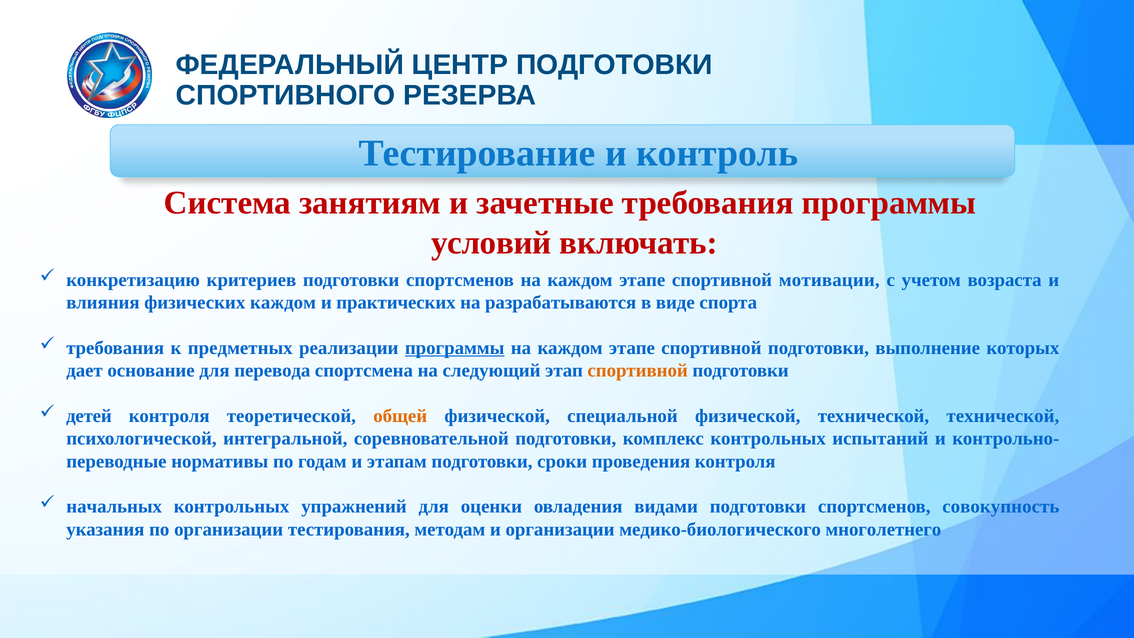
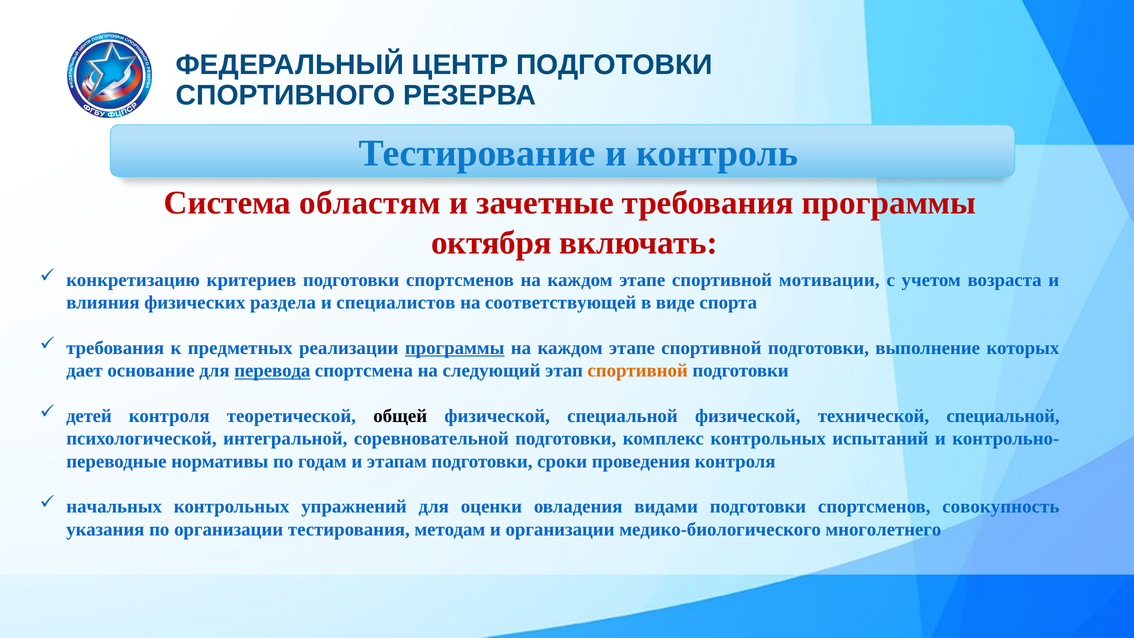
занятиям: занятиям -> областям (370, 203)
условий: условий -> октября (491, 243)
физических каждом: каждом -> раздела (283, 303)
практических: практических -> специалистов (396, 303)
разрабатываются: разрабатываются -> соответствующей (561, 303)
перевода underline: none -> present (272, 371)
общей colour: orange -> black (400, 416)
технической технической: технической -> специальной (1003, 416)
